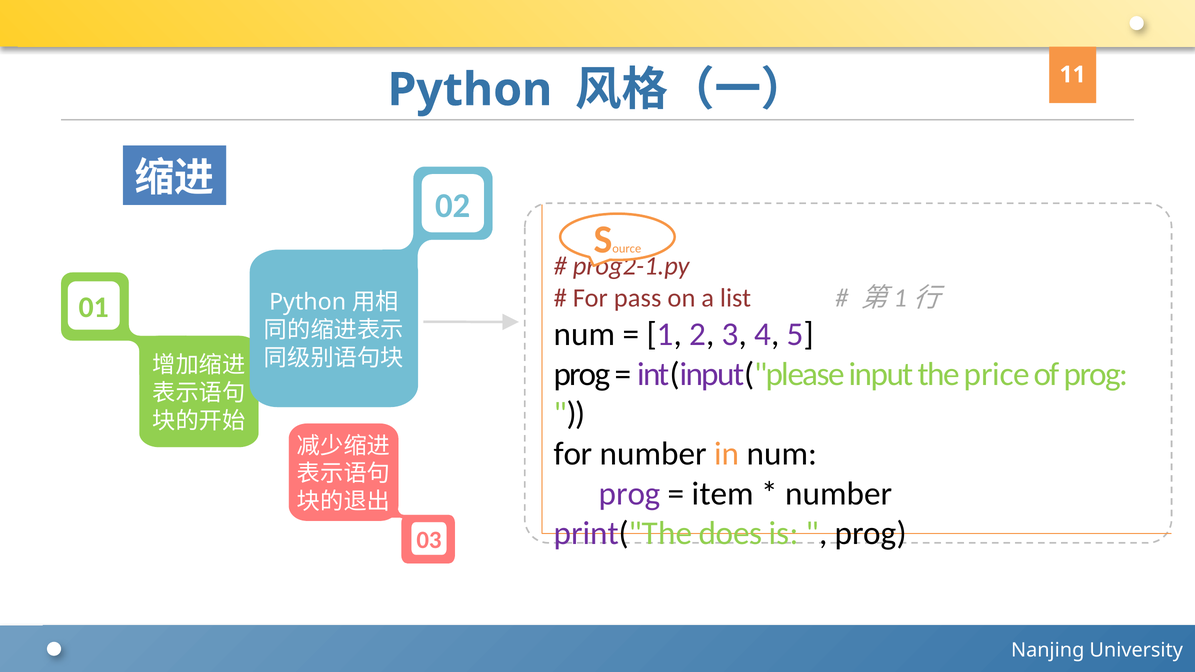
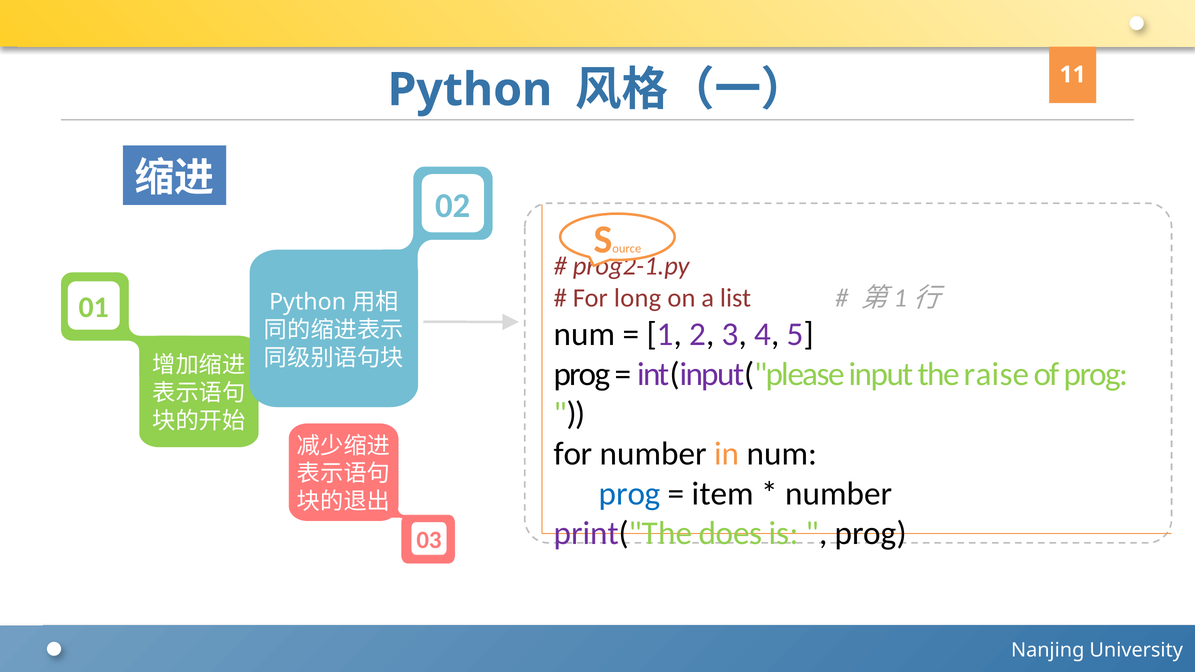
pass: pass -> long (638, 298)
price: price -> raise (997, 374)
prog colour: purple -> blue (630, 494)
